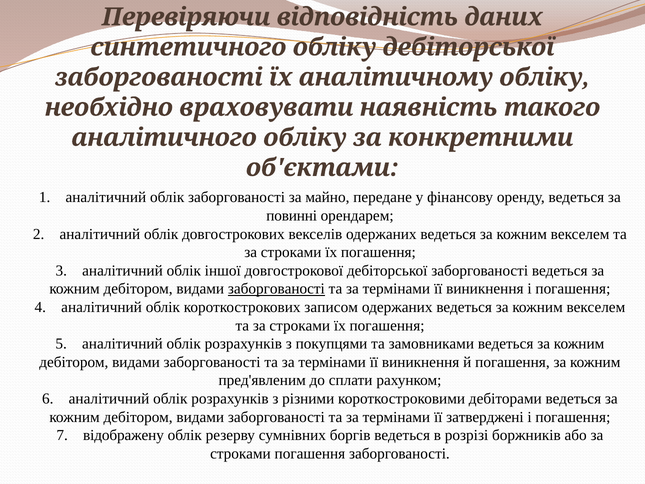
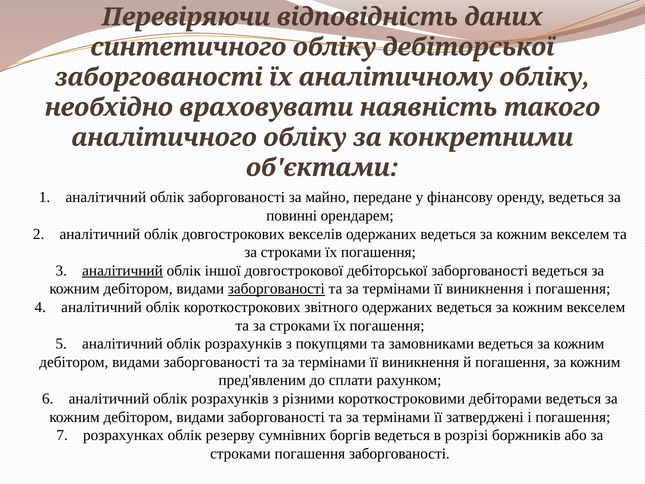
аналітичний underline: none -> present (123, 270)
записом: записом -> звітного (331, 307)
відображену: відображену -> розрахунках (123, 435)
